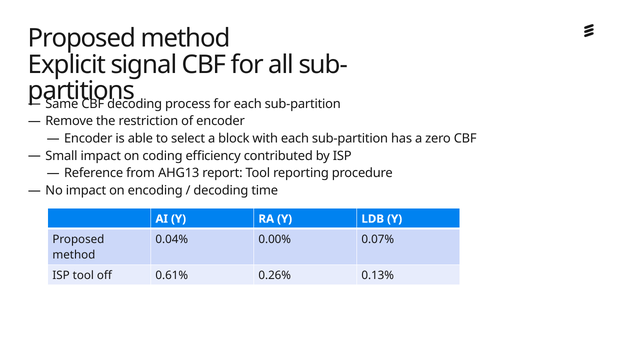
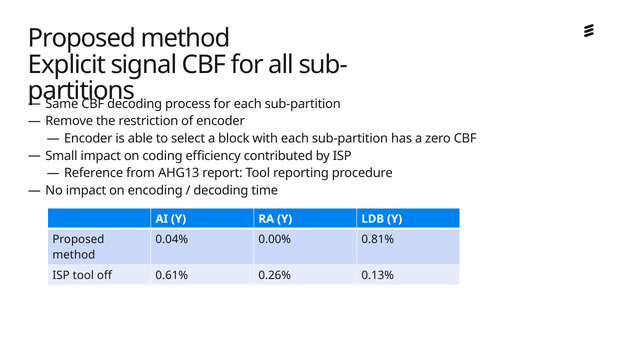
0.07%: 0.07% -> 0.81% (378, 240)
